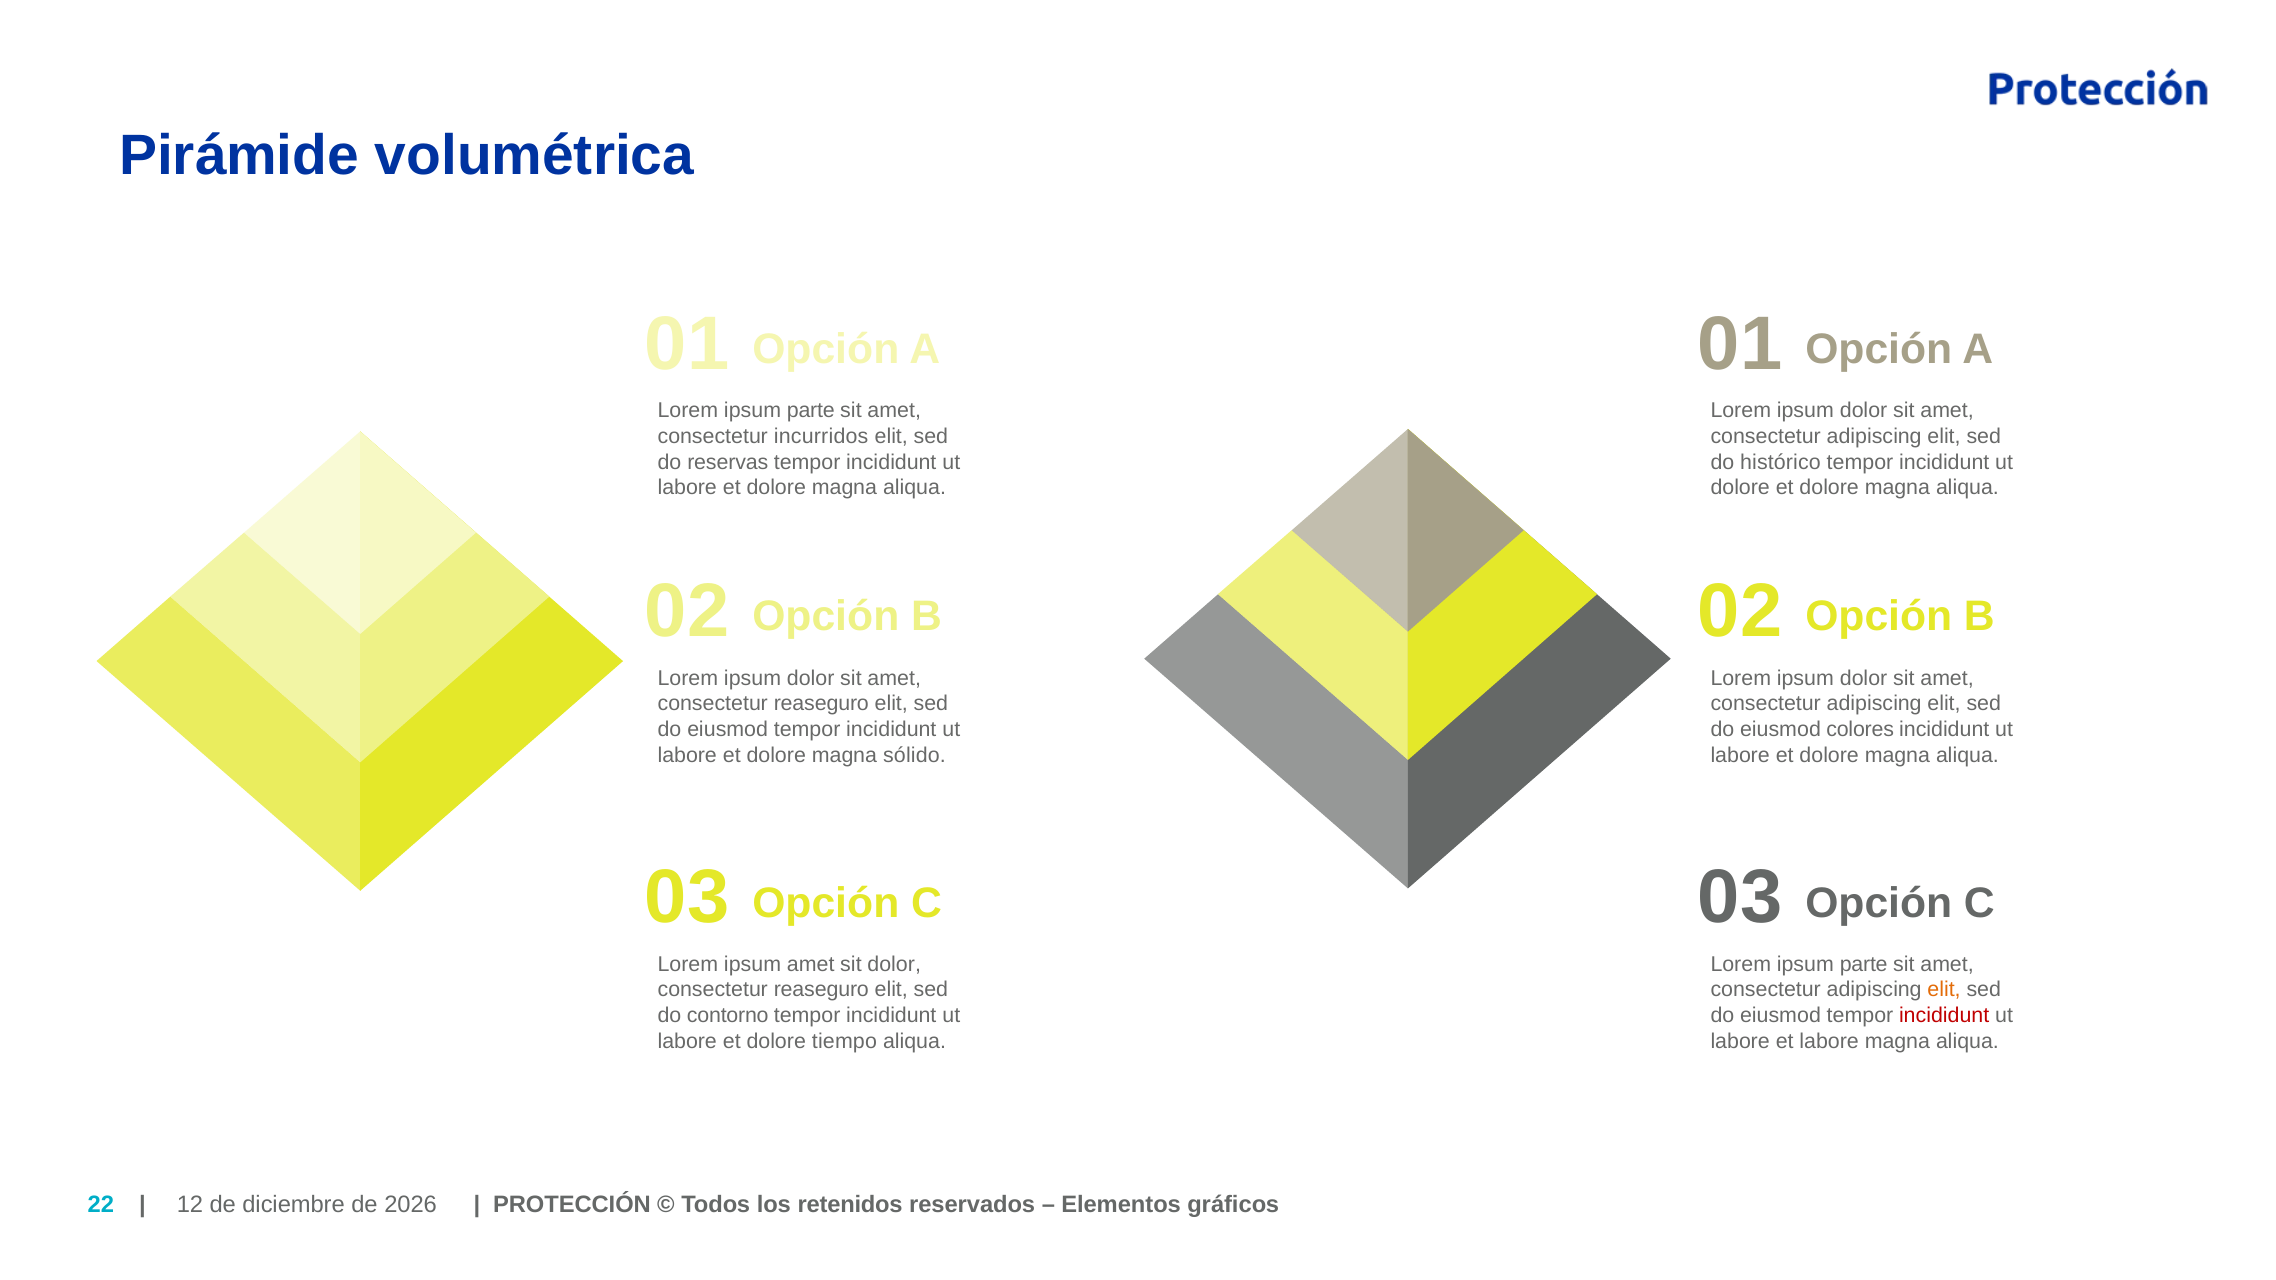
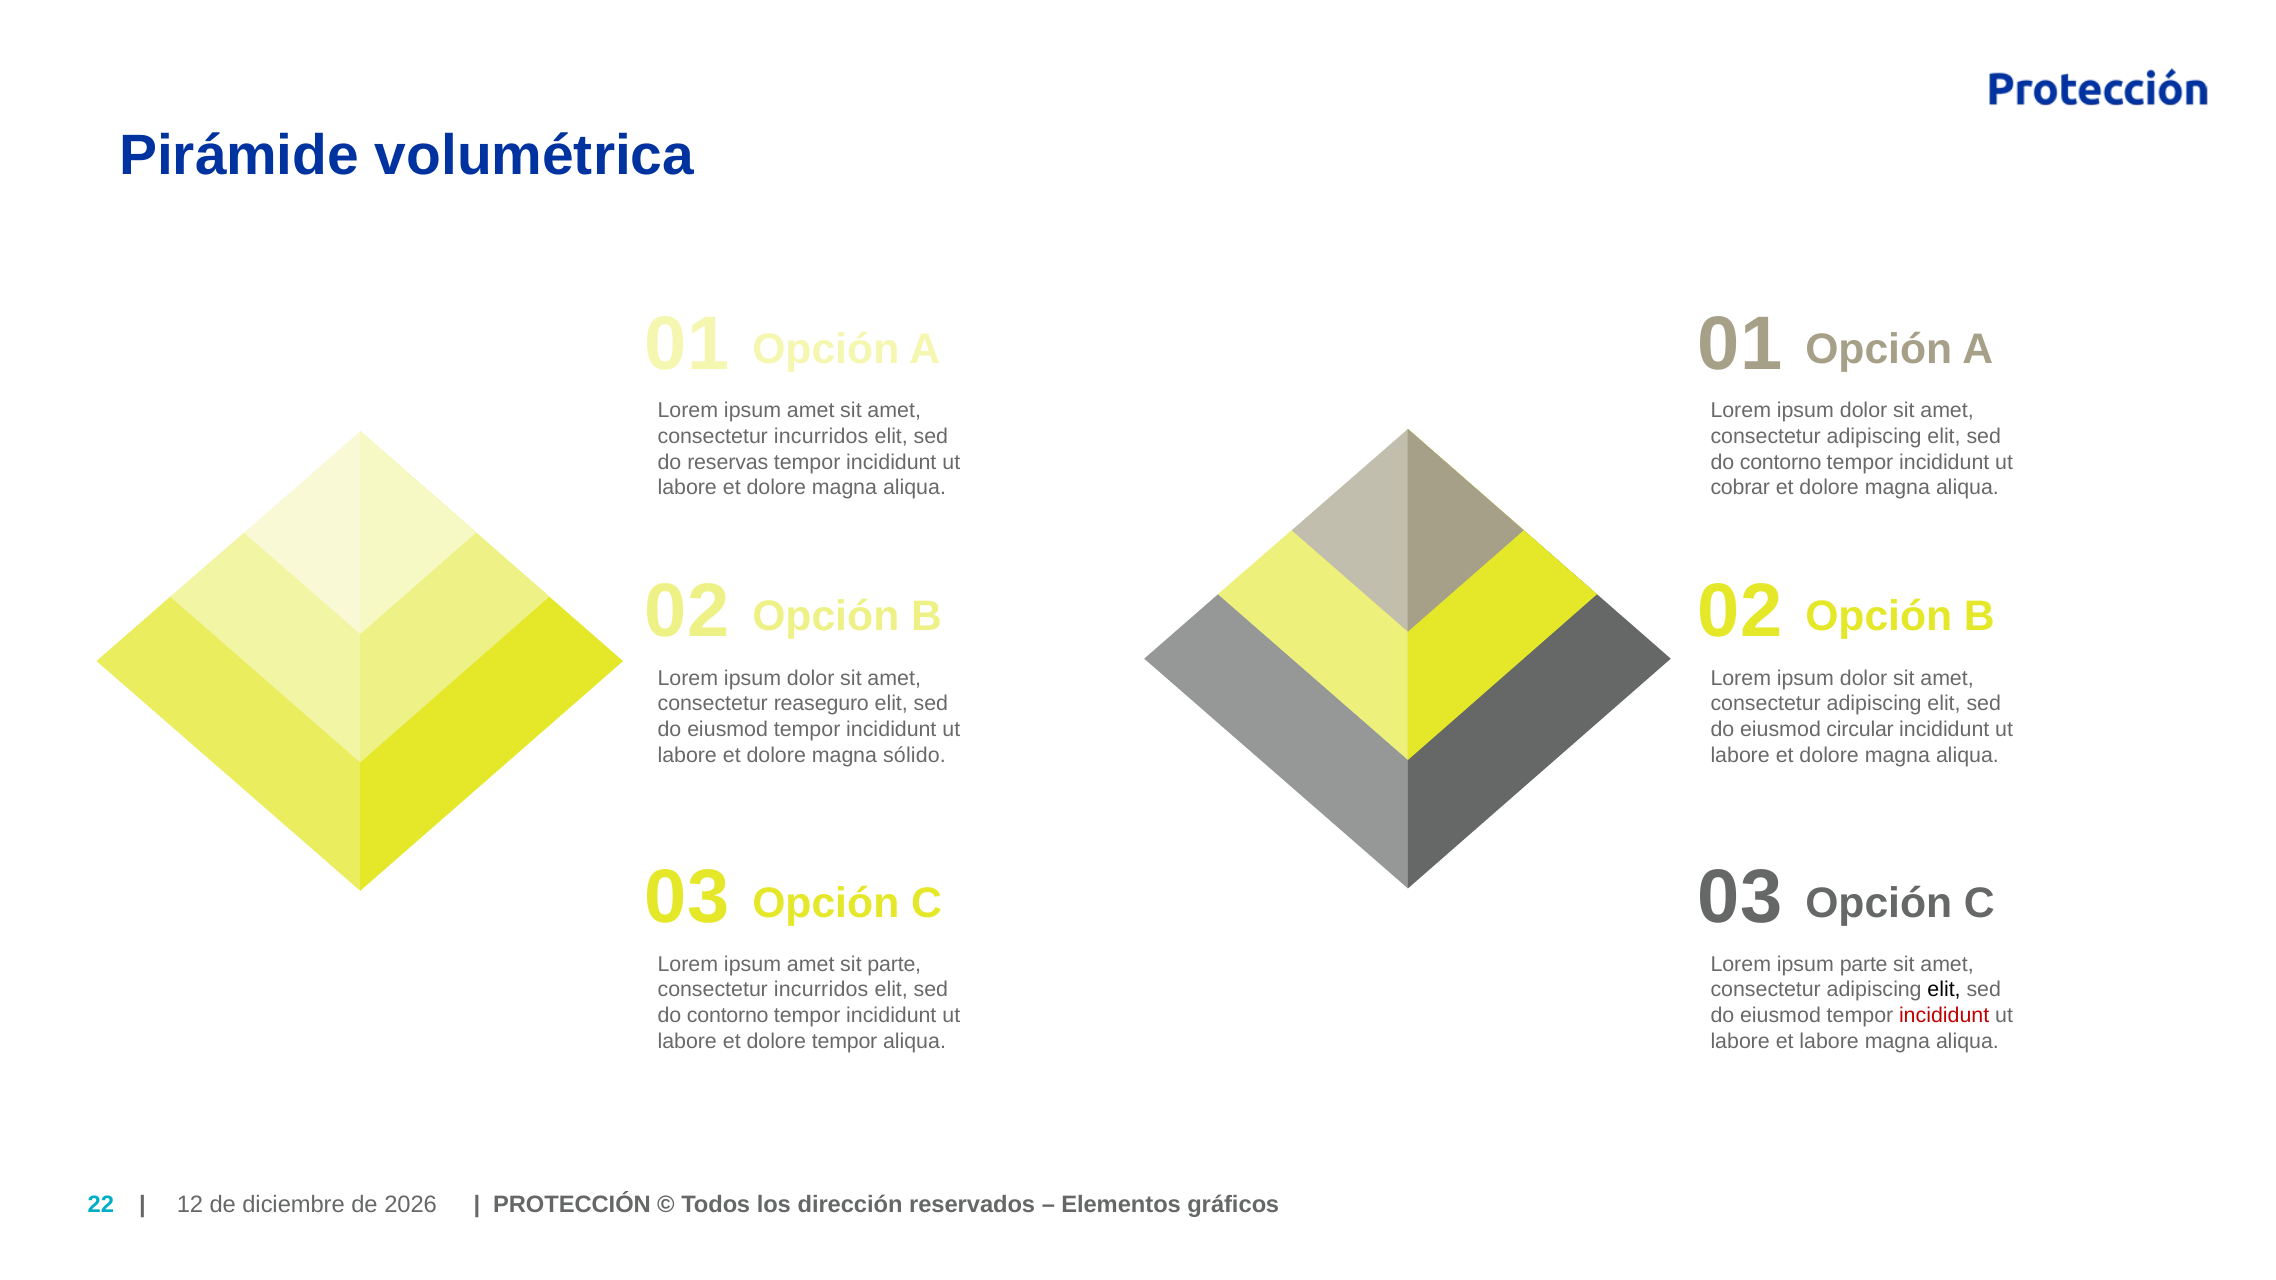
parte: parte -> amet (811, 411)
histórico: histórico -> contorno (1781, 462)
dolore: dolore -> cobrar (1740, 488)
colores: colores -> circular (1860, 730)
sit dolor: dolor -> parte (894, 965)
reaseguro: reaseguro -> incurridos (821, 990)
elit colour: orange -> black (1944, 990)
dolore tiempo: tiempo -> tempor (845, 1042)
retenidos: retenidos -> dirección (850, 1205)
